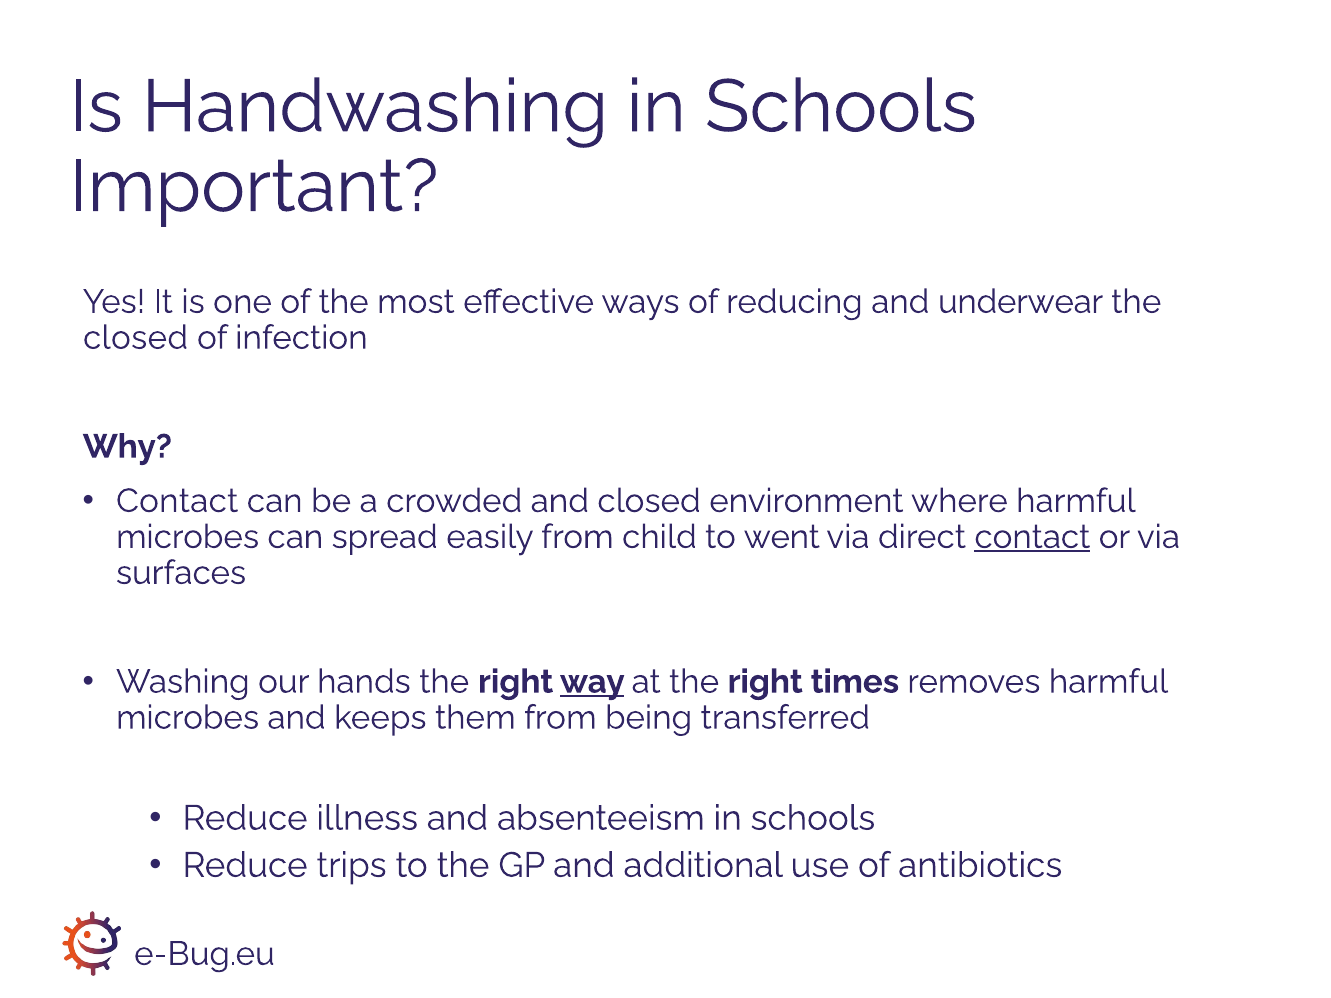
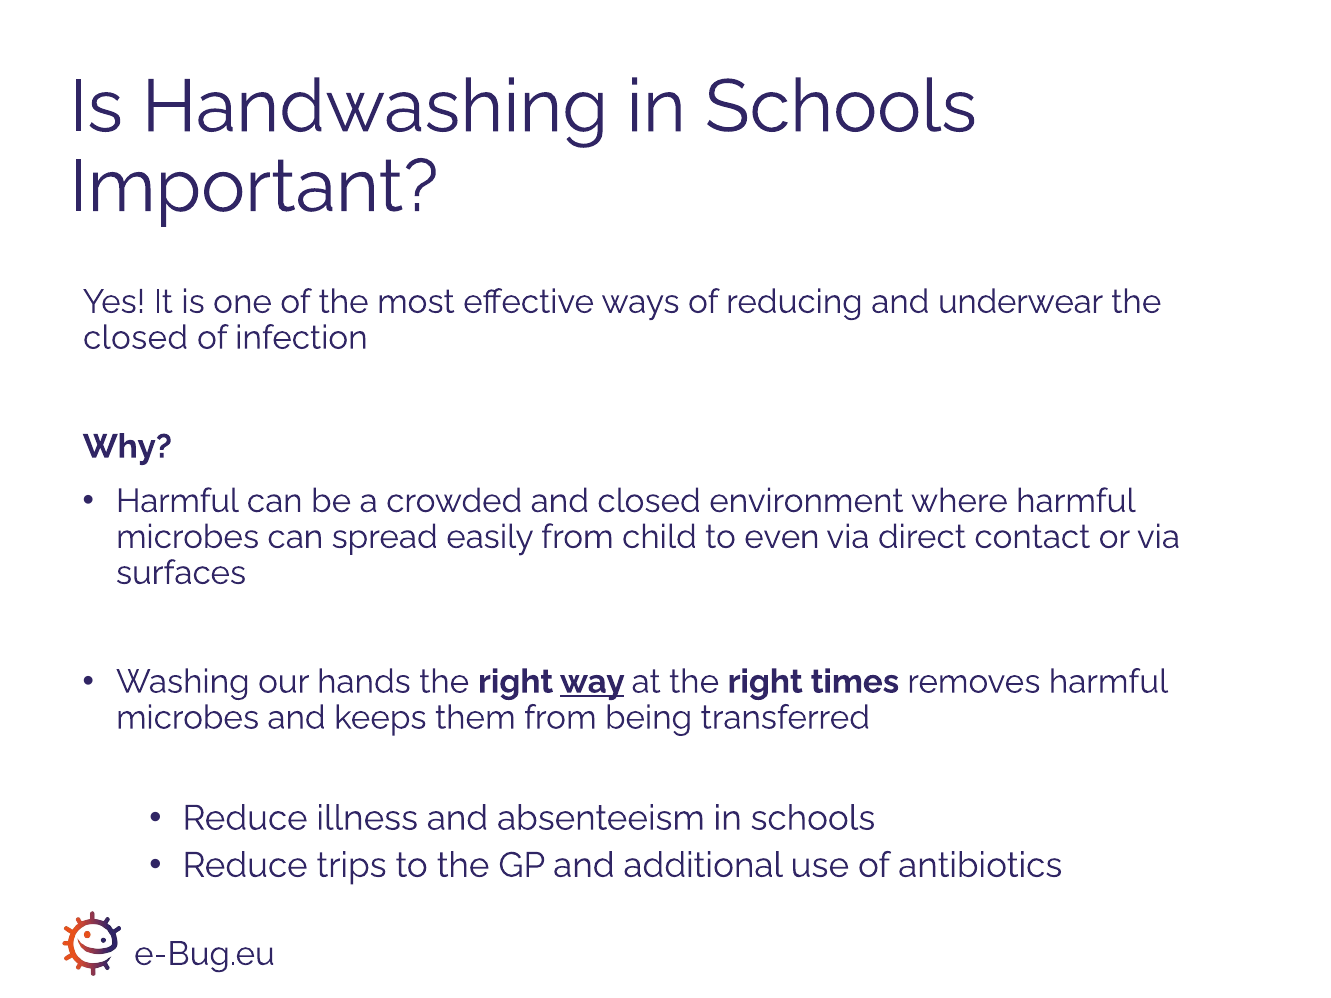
Contact: Contact -> Harmful (177, 501)
went: went -> even (782, 537)
contact underline: present -> none (1032, 537)
